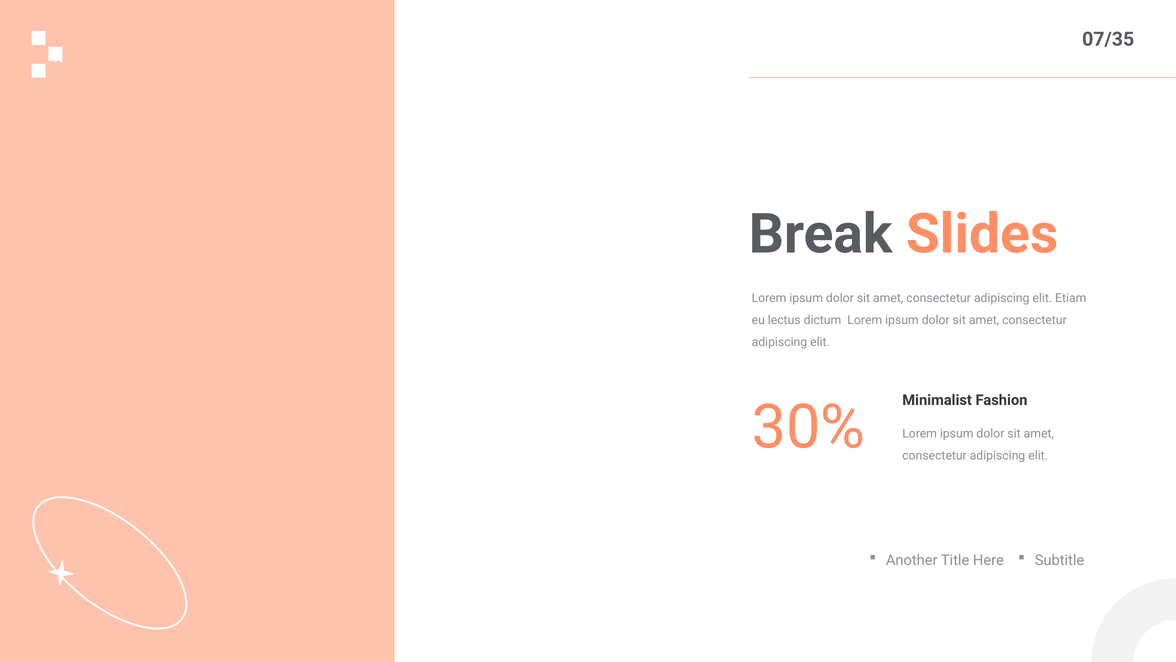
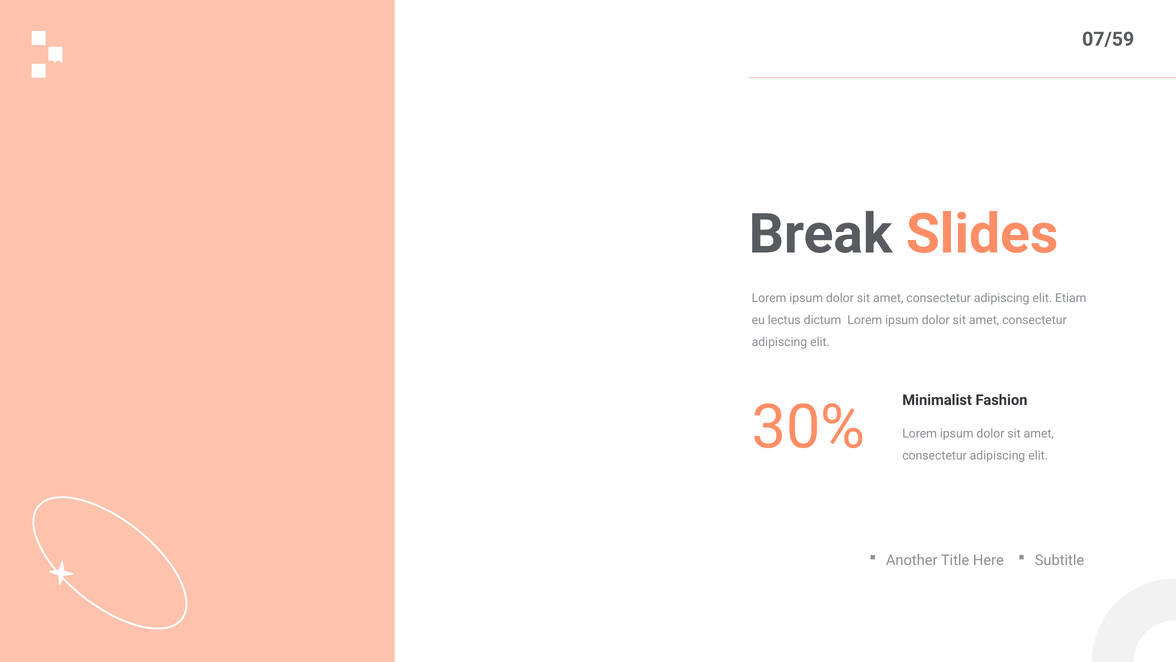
07/35: 07/35 -> 07/59 (1108, 39)
